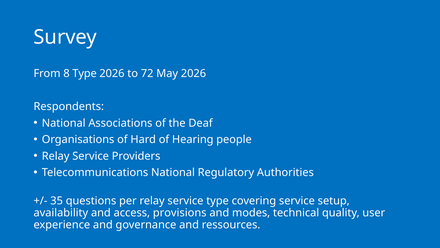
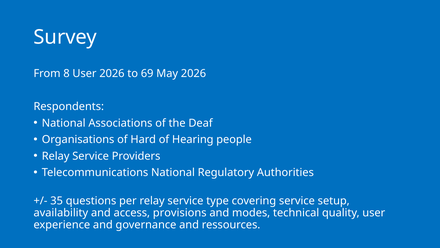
8 Type: Type -> User (84, 73)
72: 72 -> 69 (147, 73)
